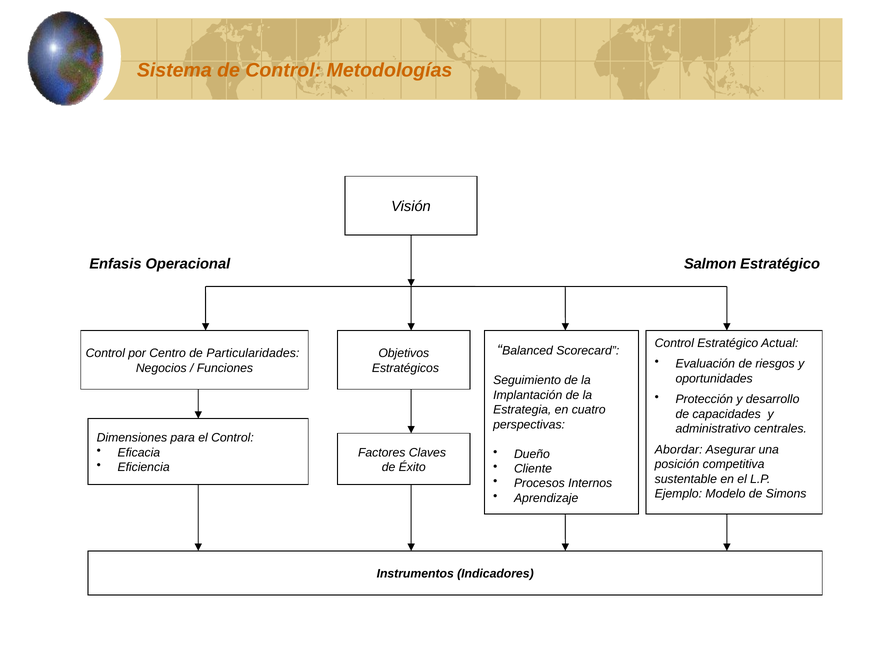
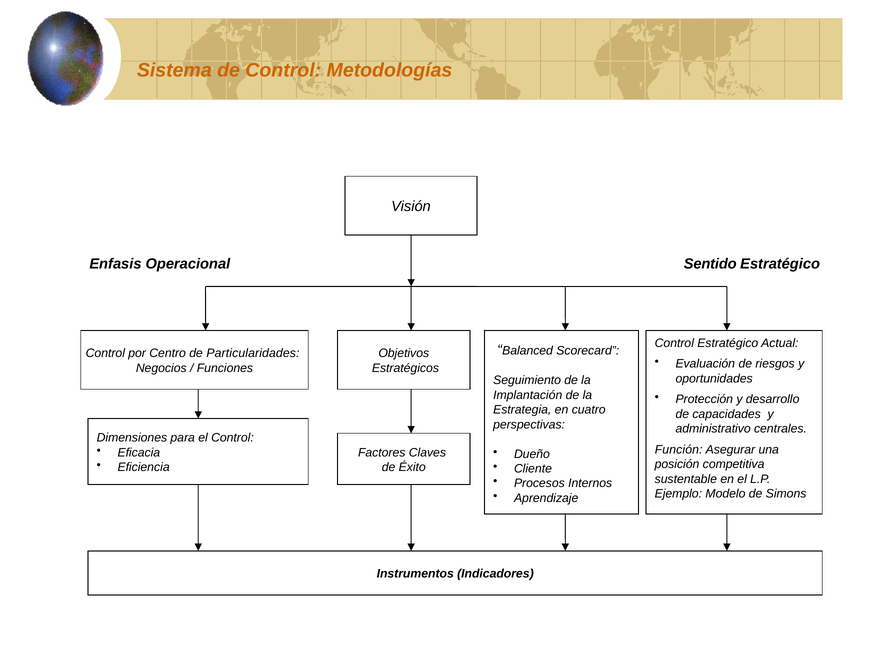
Salmon: Salmon -> Sentido (710, 264)
Abordar: Abordar -> Función (679, 449)
